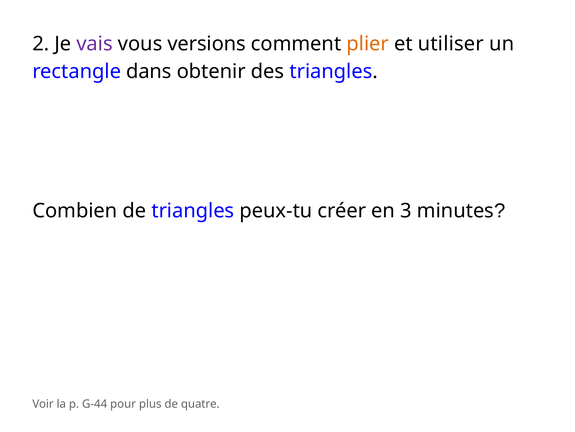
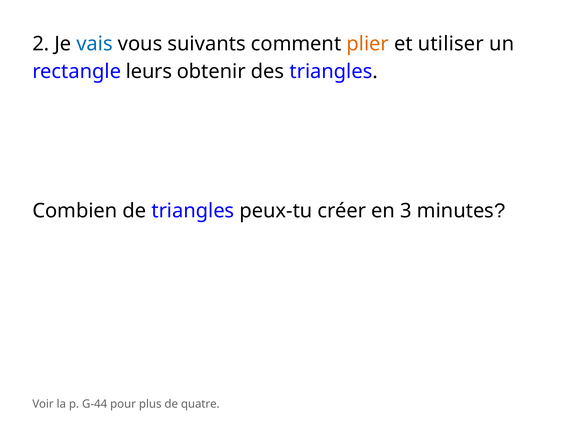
vais colour: purple -> blue (95, 44)
versions: versions -> suivants (207, 44)
dans: dans -> leurs (149, 71)
